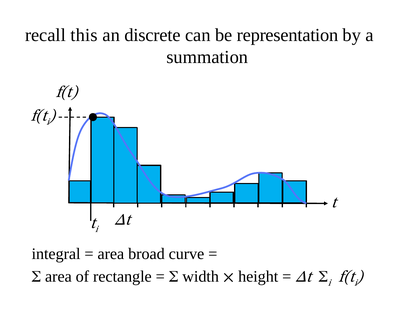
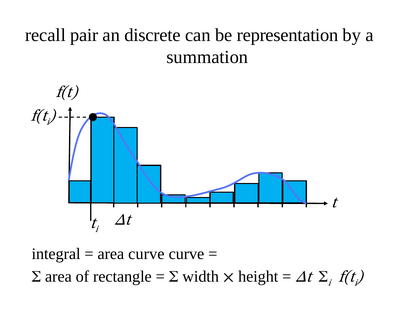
this: this -> pair (84, 35)
area broad: broad -> curve (146, 254)
